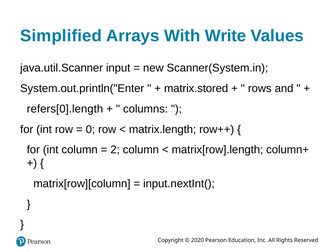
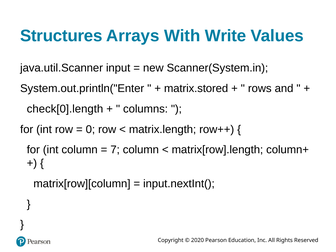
Simplified: Simplified -> Structures (61, 36)
refers[0].length: refers[0].length -> check[0].length (65, 109)
2: 2 -> 7 (115, 150)
